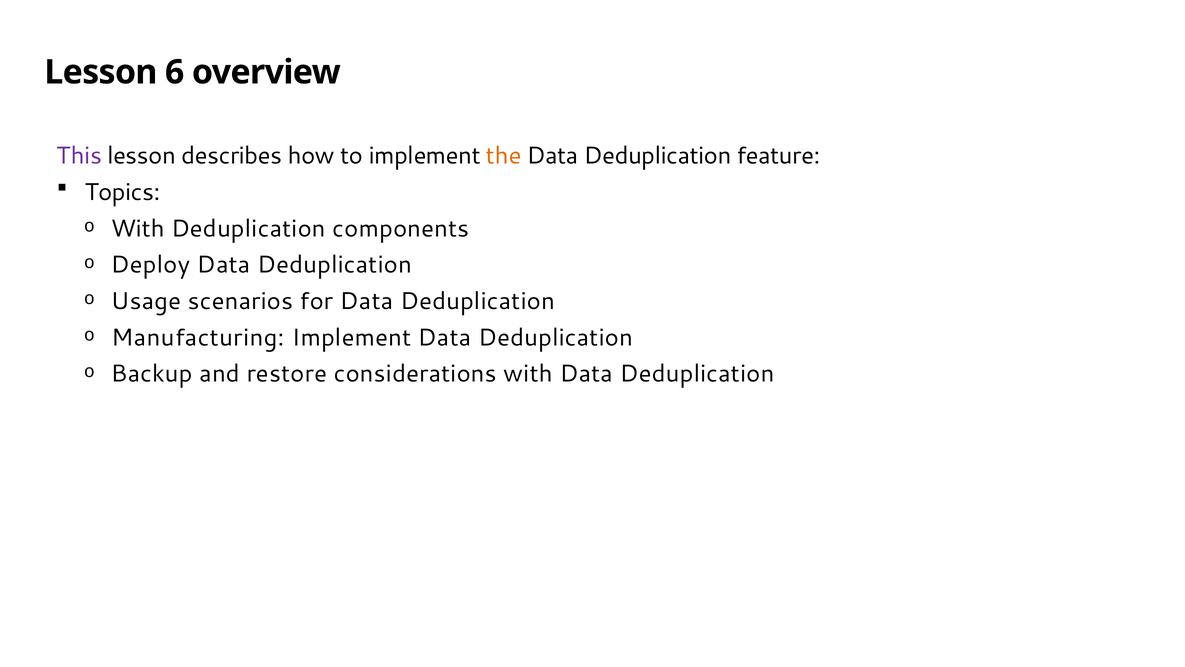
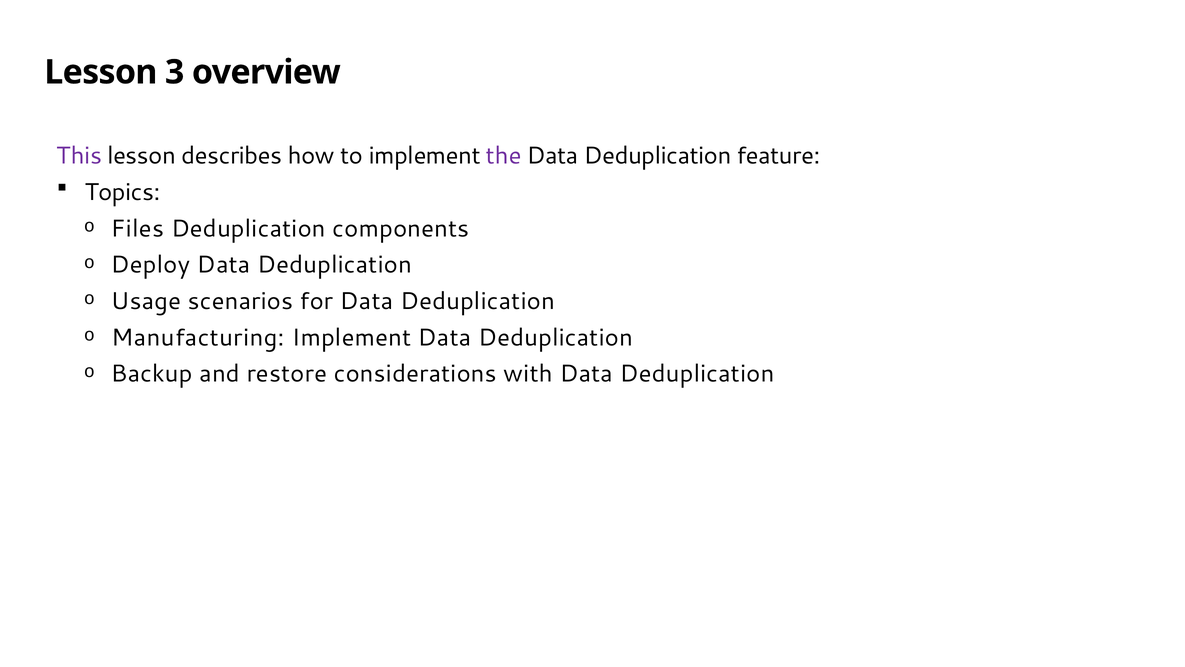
6: 6 -> 3 (175, 72)
the colour: orange -> purple (504, 156)
With: With -> Files (138, 228)
